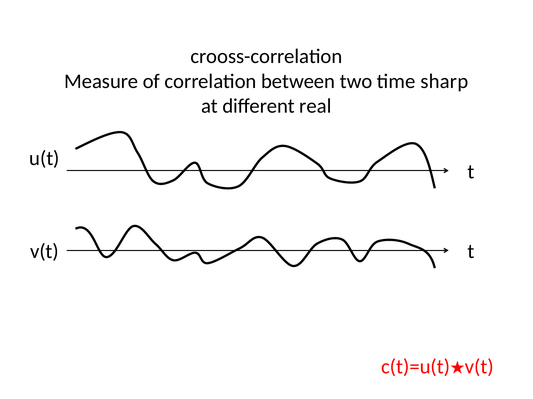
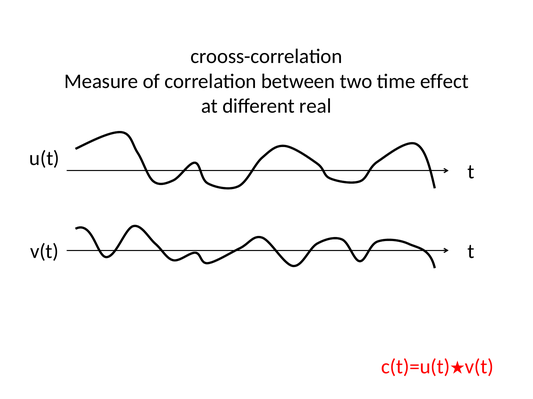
sharp: sharp -> effect (444, 81)
